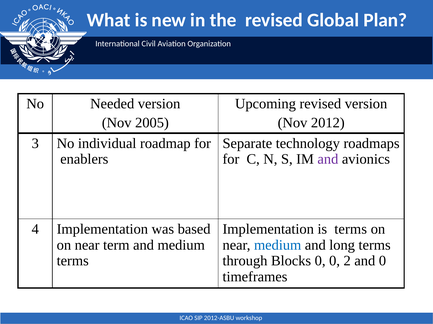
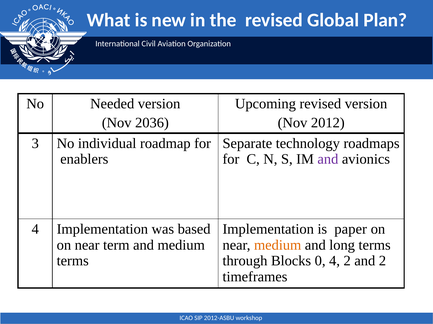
2005: 2005 -> 2036 (152, 123)
is terms: terms -> paper (351, 230)
medium colour: blue -> orange (278, 246)
0 0: 0 -> 4 (335, 261)
and 0: 0 -> 2 (382, 261)
